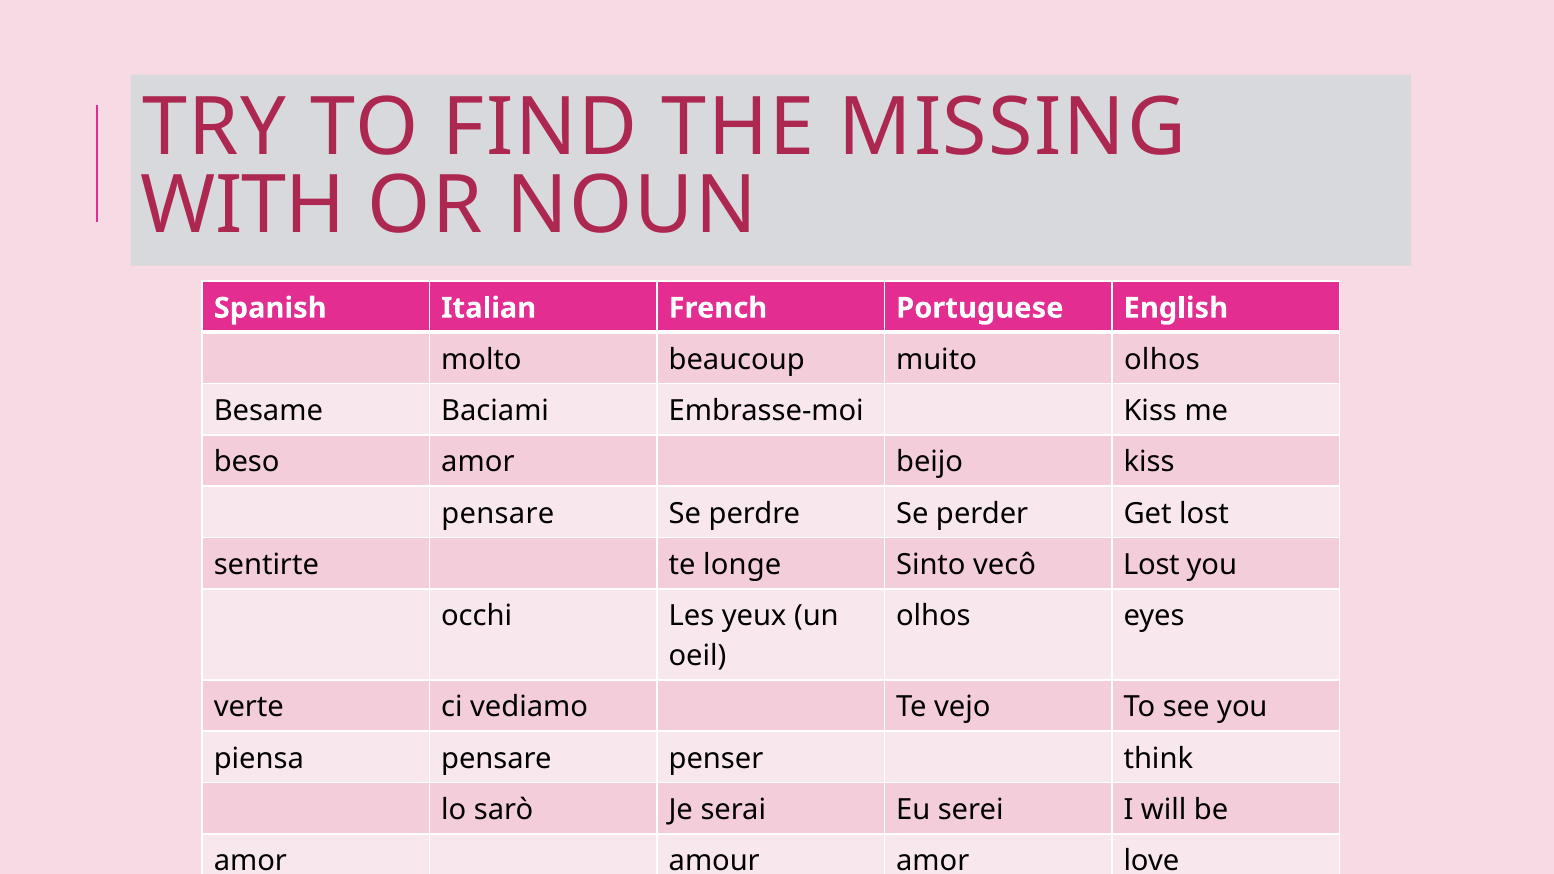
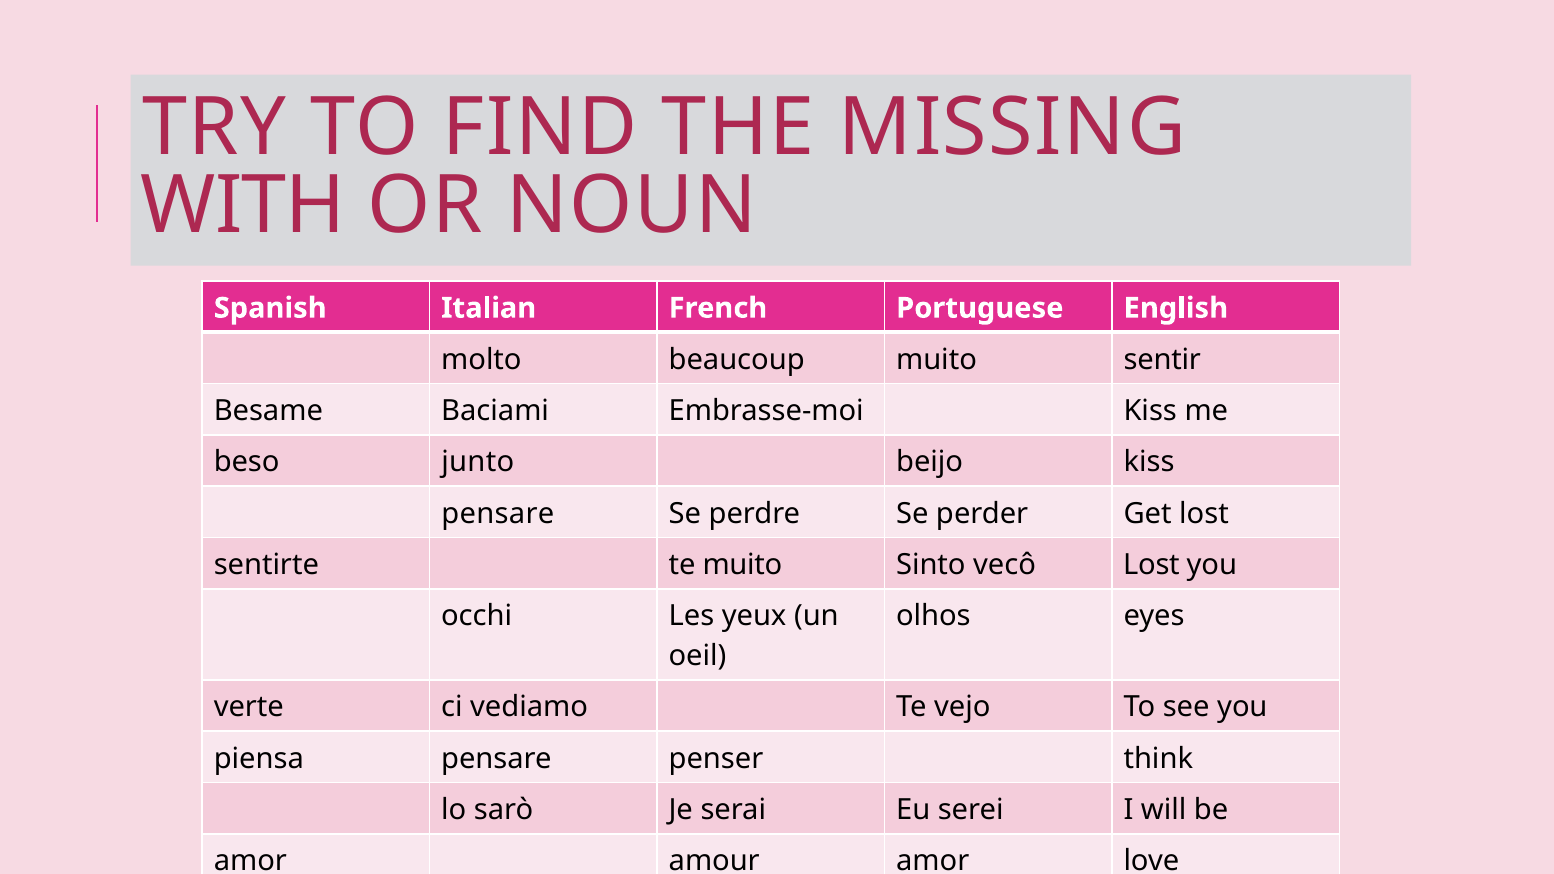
muito olhos: olhos -> sentir (1162, 359)
beso amor: amor -> junto (478, 462)
te longe: longe -> muito (742, 565)
